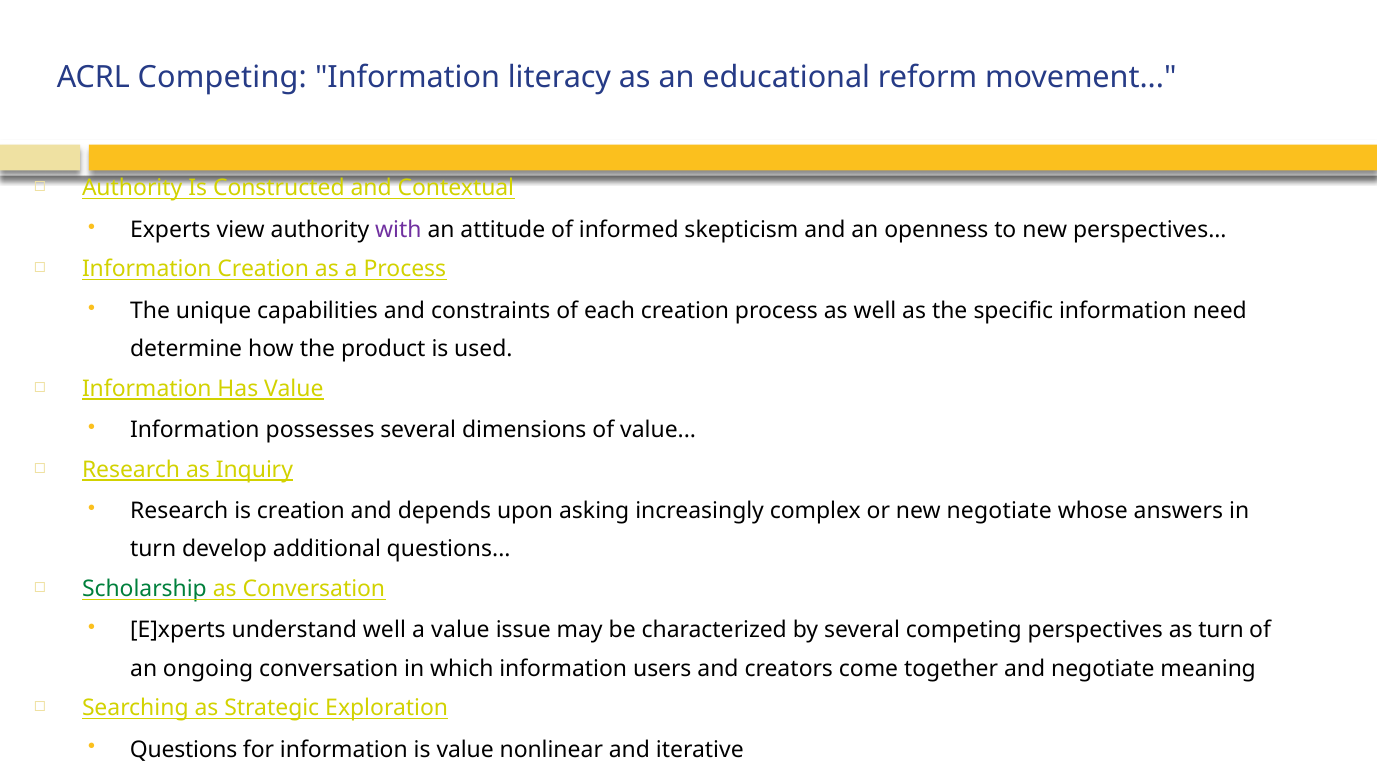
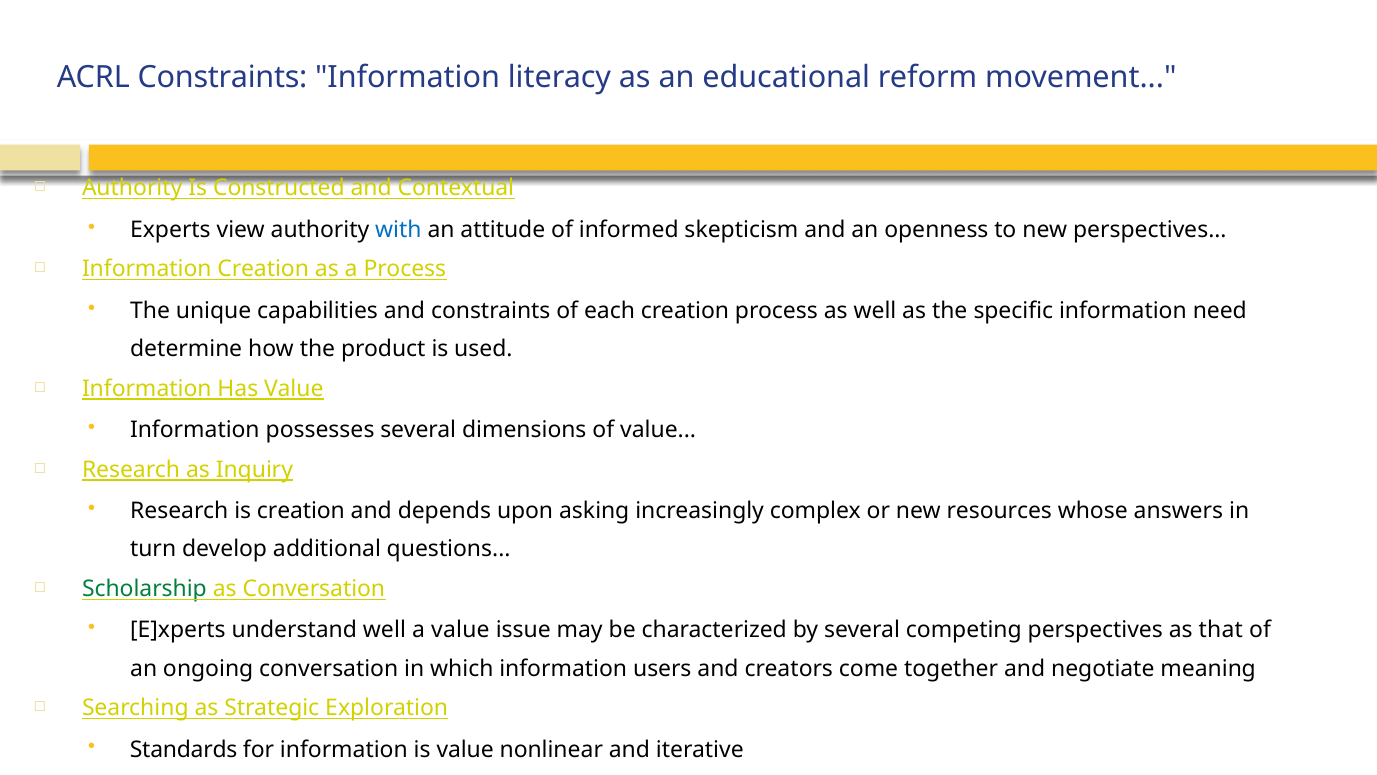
ACRL Competing: Competing -> Constraints (223, 77)
with colour: purple -> blue (398, 230)
new negotiate: negotiate -> resources (999, 511)
as turn: turn -> that (1221, 630)
Questions: Questions -> Standards (184, 749)
